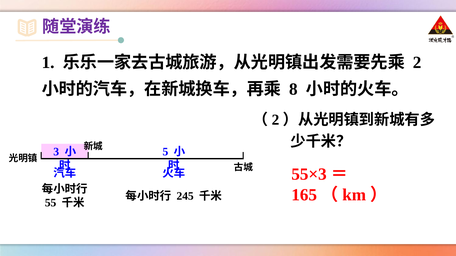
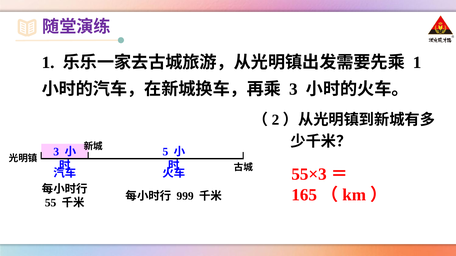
2: 2 -> 1 (417, 63)
8: 8 -> 3 (293, 89)
245: 245 -> 999 (185, 196)
